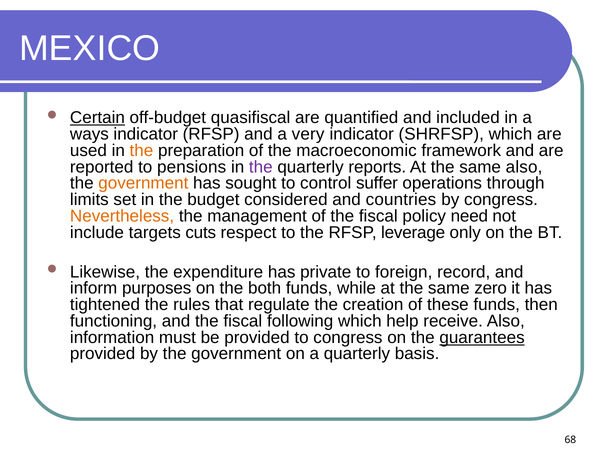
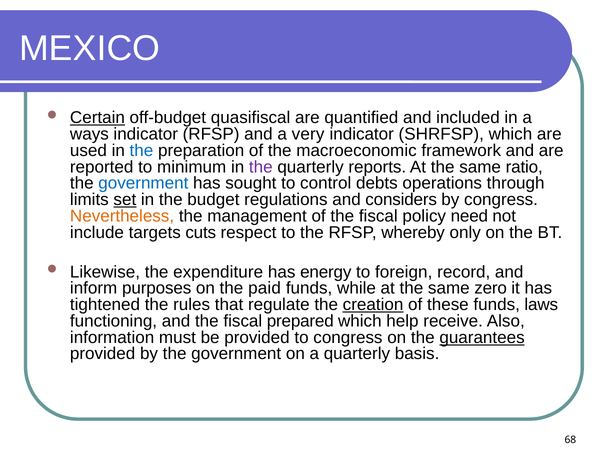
the colour: orange -> blue (141, 151)
pensions: pensions -> minimum (192, 167)
same also: also -> ratio (524, 167)
government colour: orange -> blue (143, 183)
suffer: suffer -> debts (377, 183)
set underline: none -> present (125, 200)
considered: considered -> regulations (286, 200)
countries: countries -> considers (401, 200)
leverage: leverage -> whereby (413, 232)
private: private -> energy (326, 272)
both: both -> paid (265, 288)
creation underline: none -> present (373, 305)
then: then -> laws (541, 305)
following: following -> prepared (300, 321)
